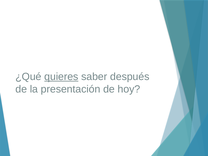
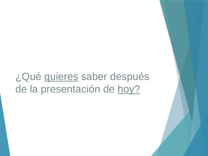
hoy underline: none -> present (129, 89)
